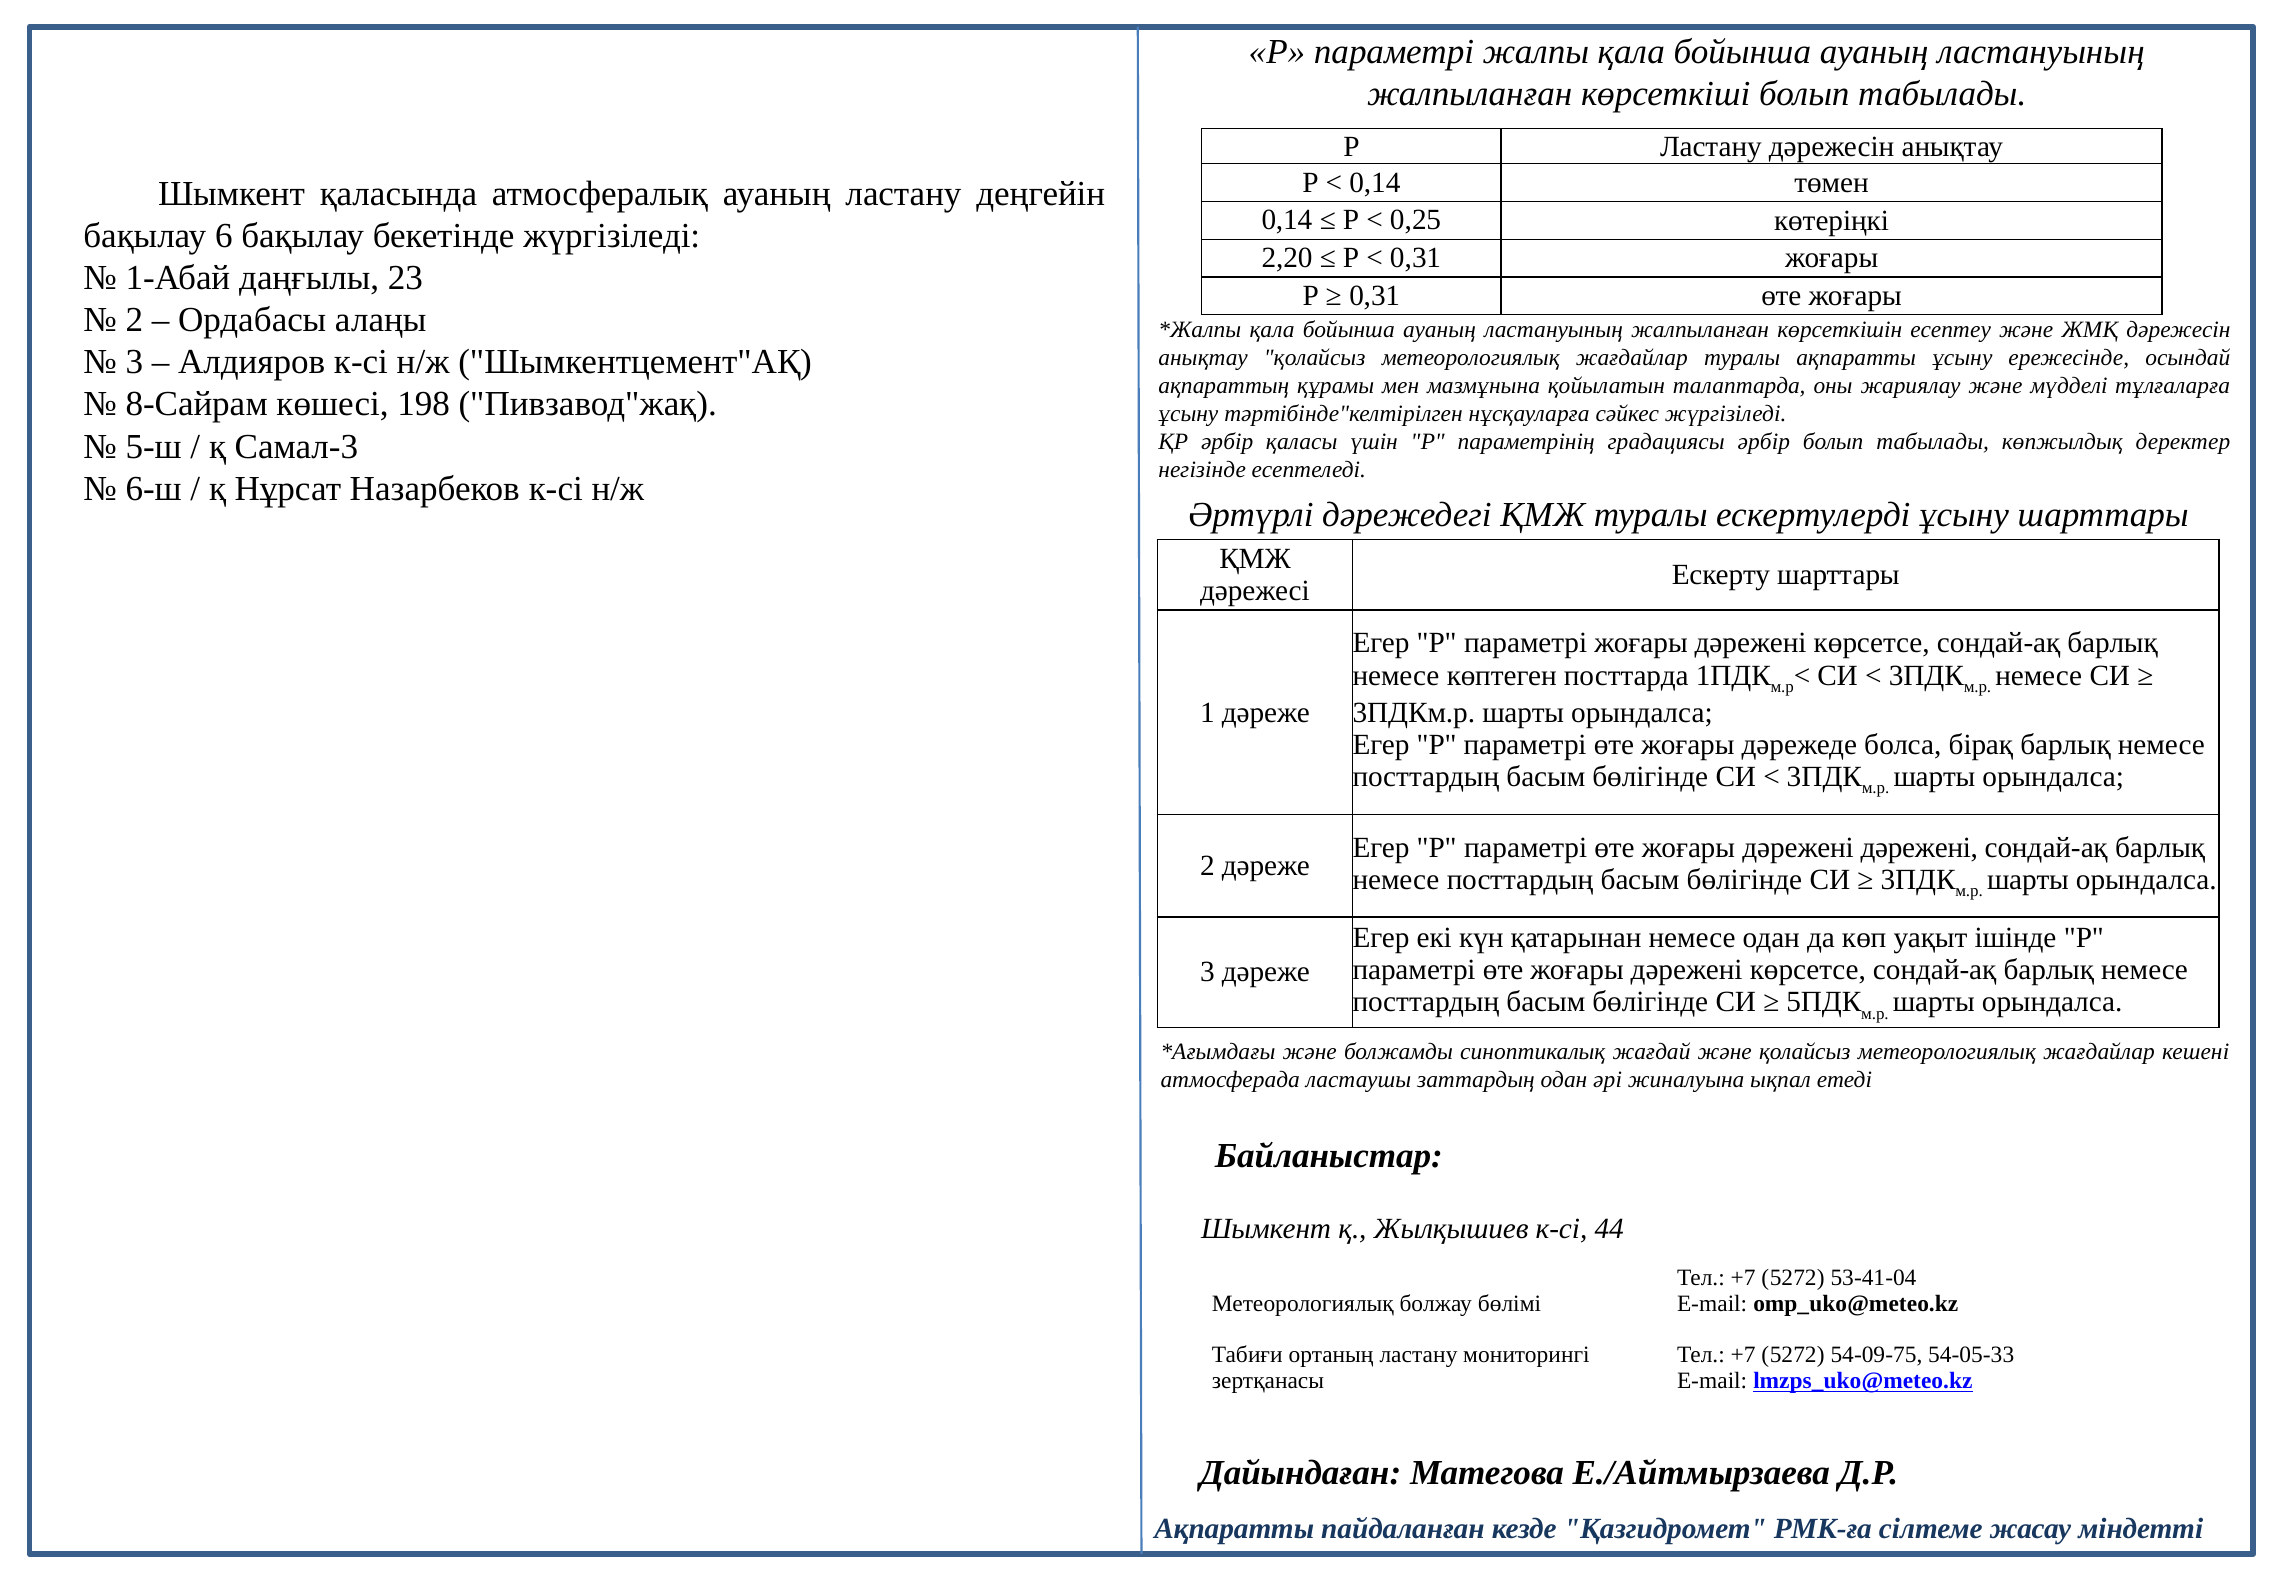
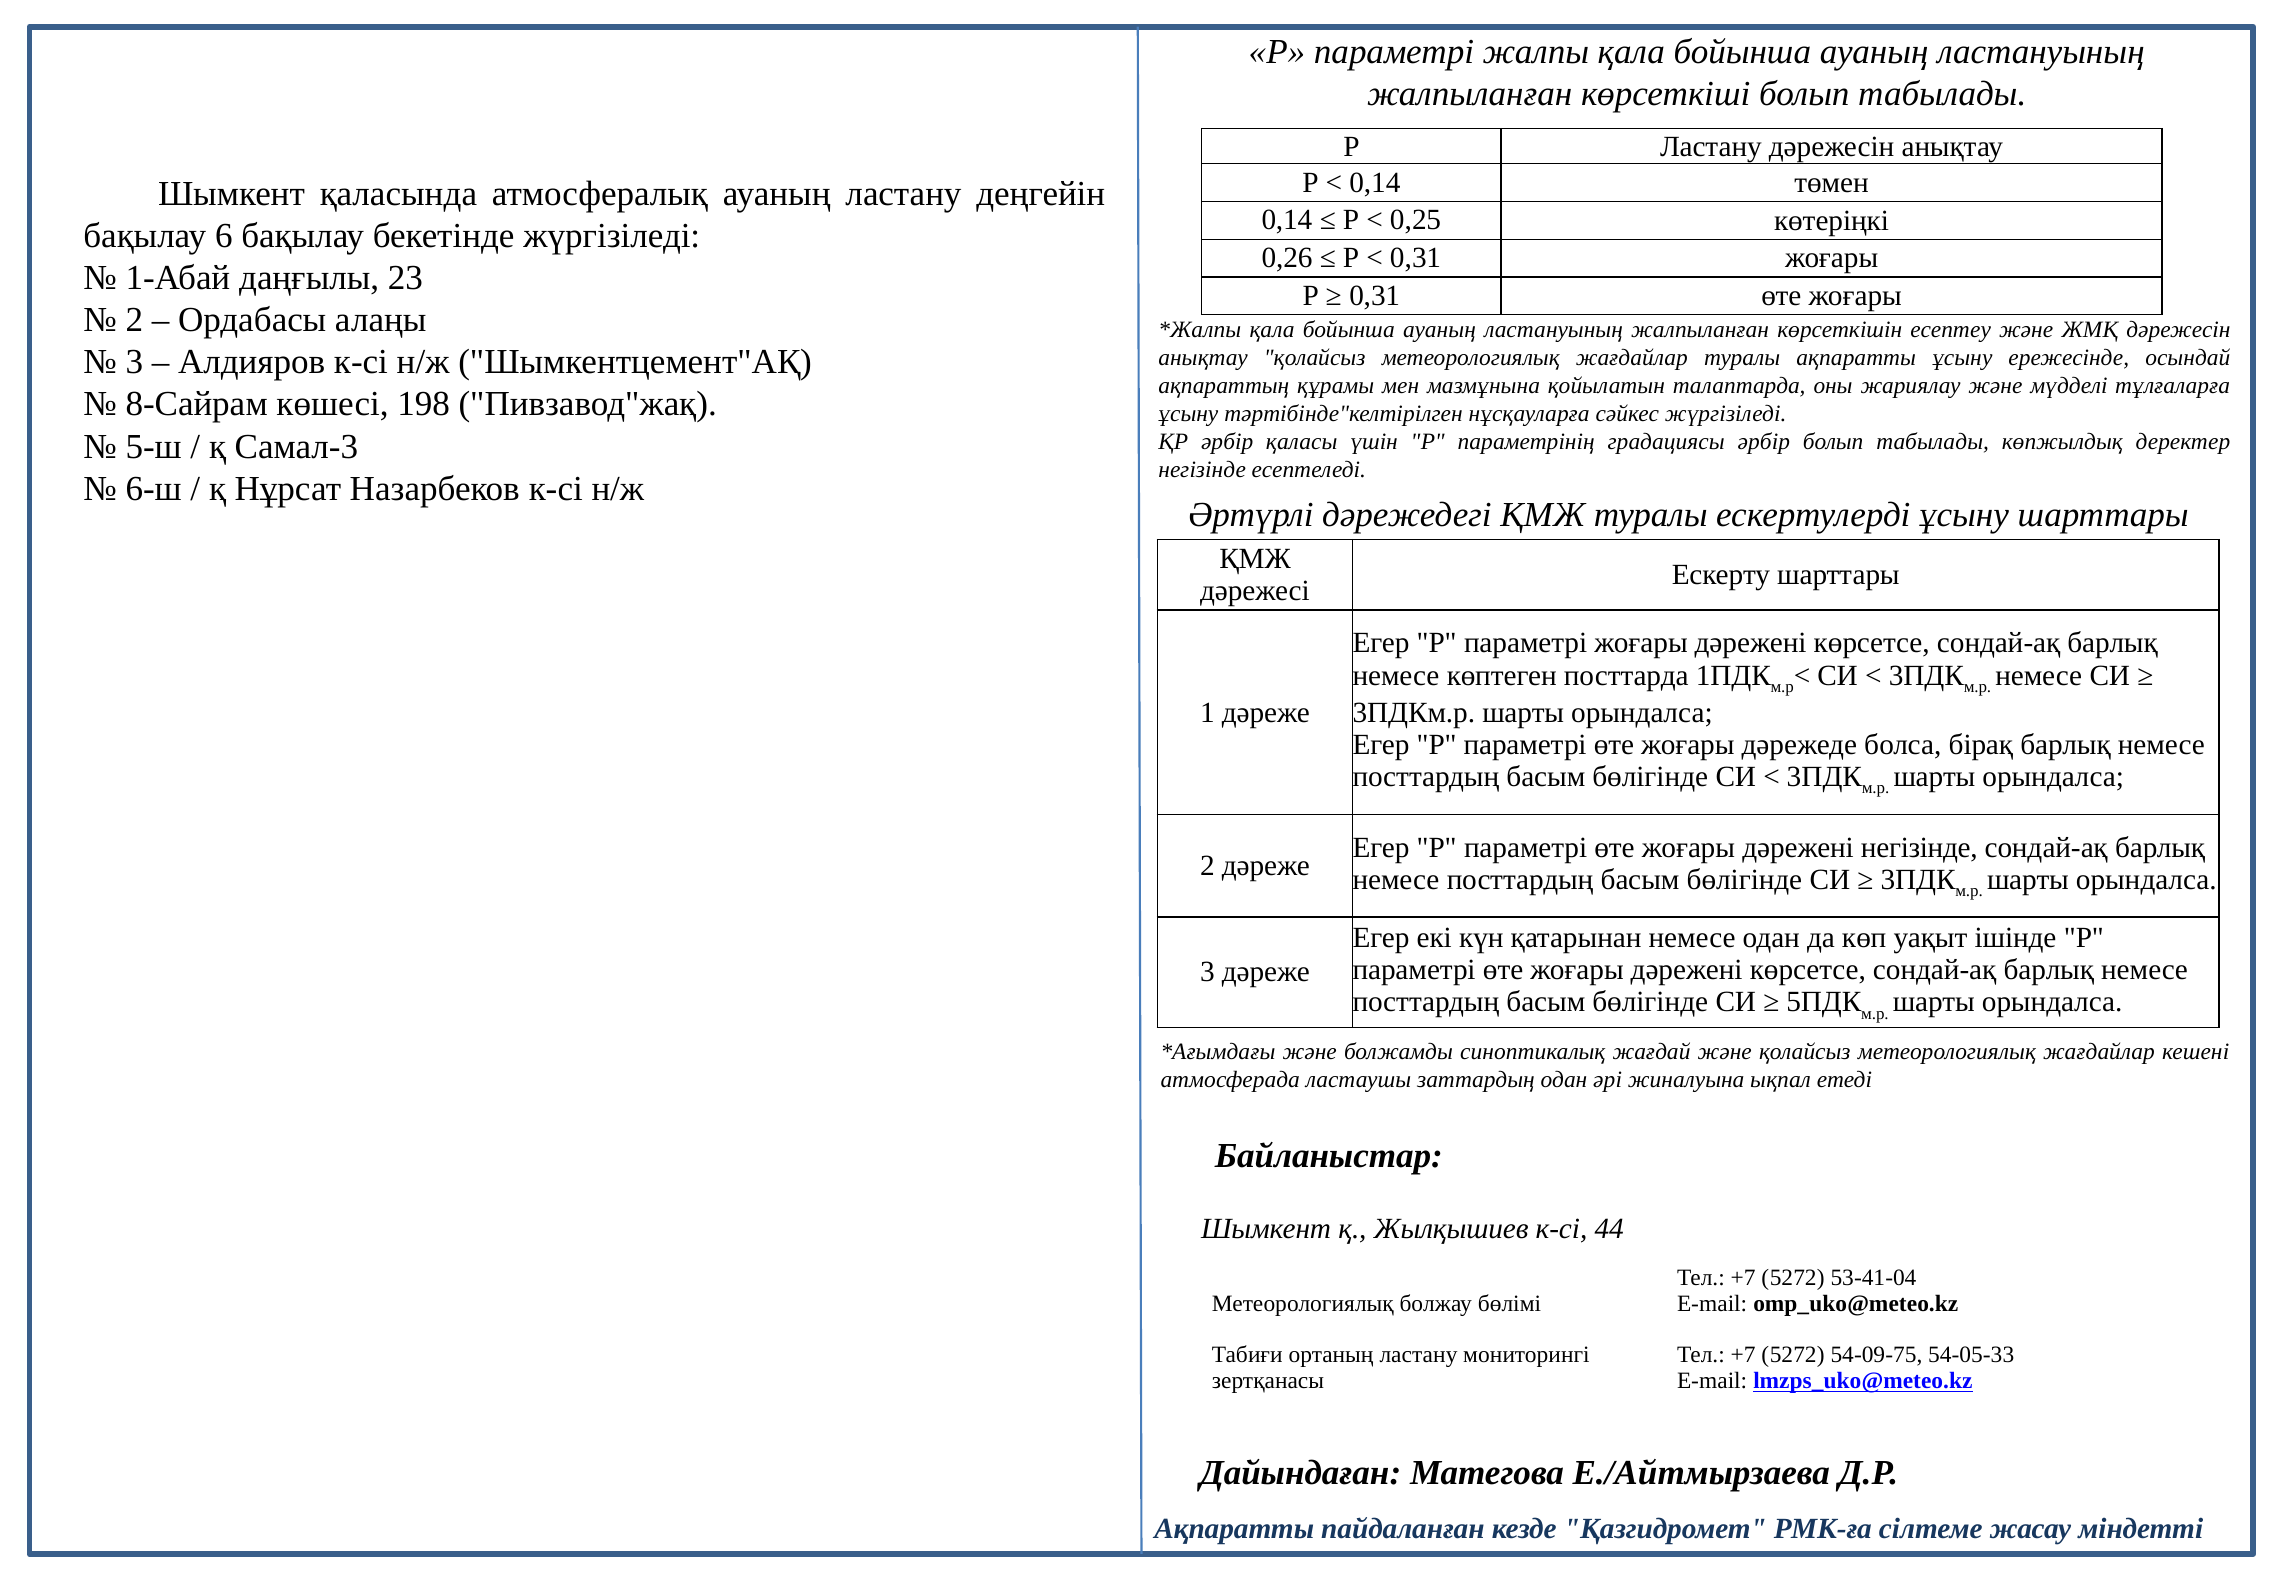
2,20: 2,20 -> 0,26 (1287, 258)
дәрежені дәрежені: дәрежені -> негізінде (1919, 847)
